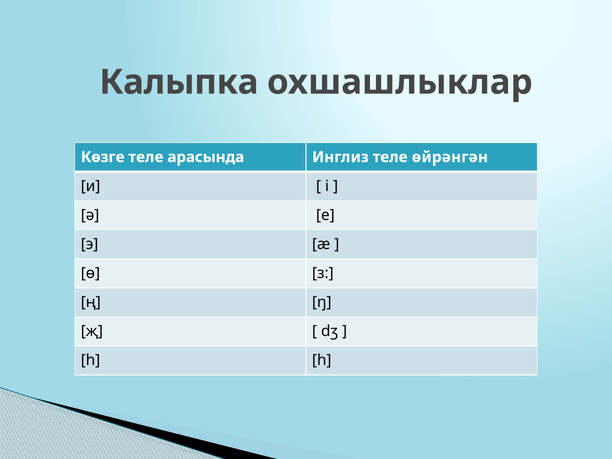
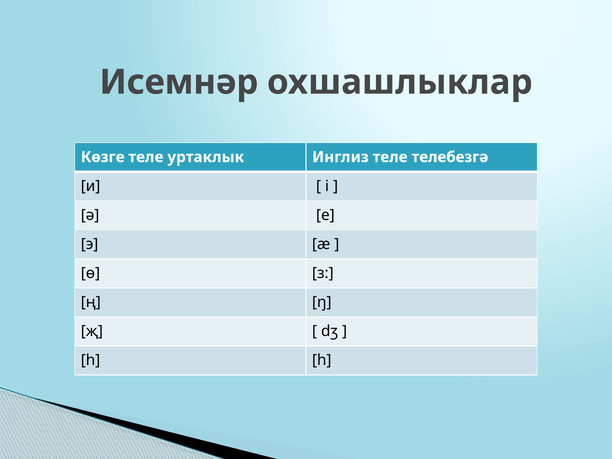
Калыпка: Калыпка -> Исемнәр (179, 82)
арасында: арасында -> уртаклык (206, 157)
өйрәнгән: өйрәнгән -> телебезгә (450, 157)
